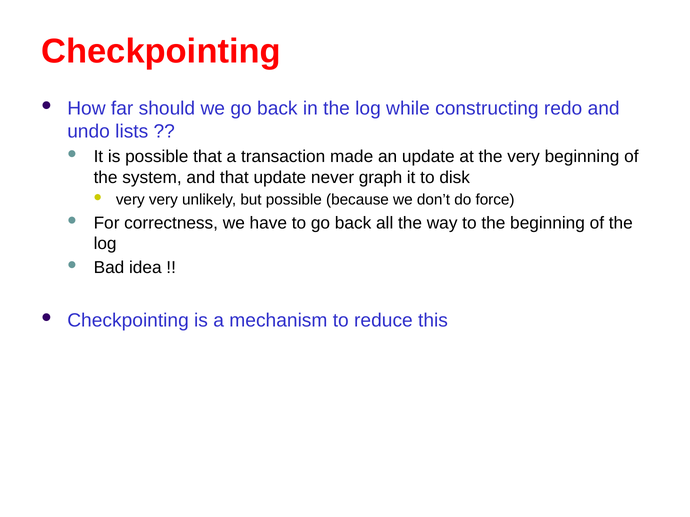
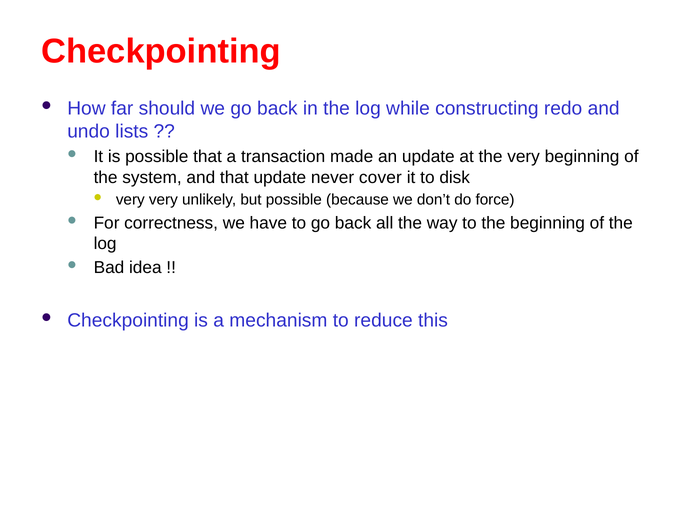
graph: graph -> cover (380, 178)
